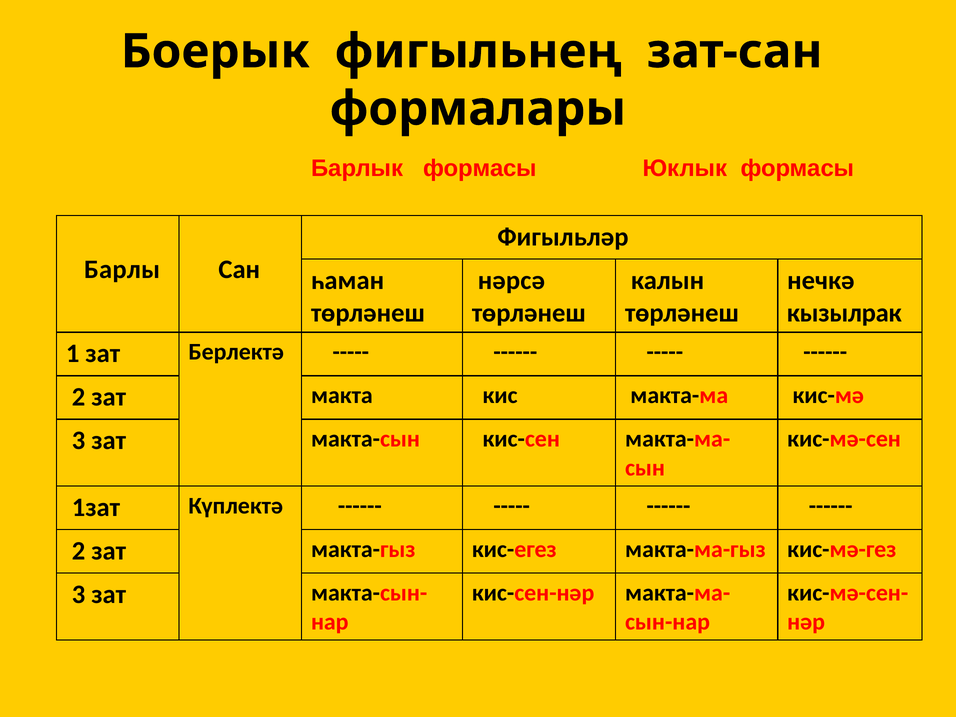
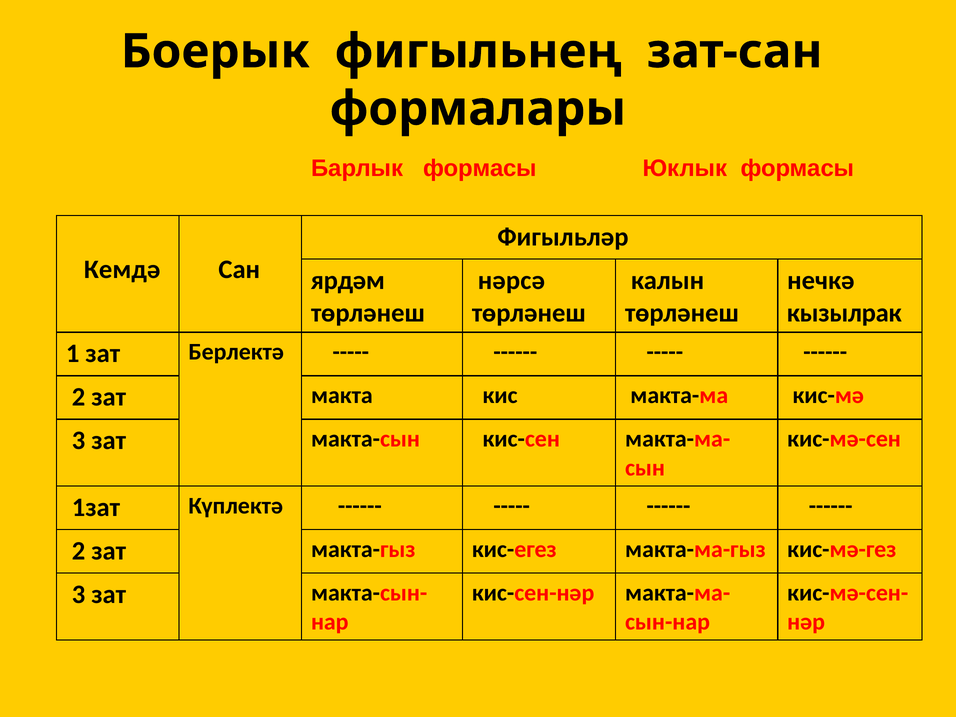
Барлы: Барлы -> Кемдә (122, 269)
һаман: һаман -> ярдәм (348, 280)
